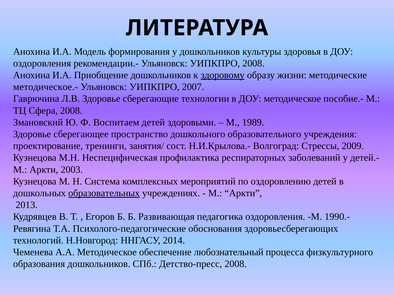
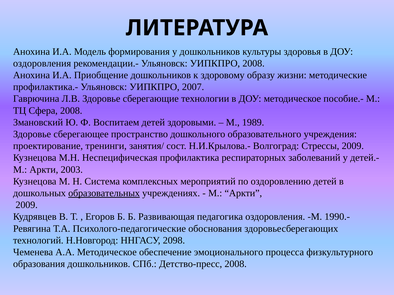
здоровому underline: present -> none (223, 75)
методическое.-: методическое.- -> профилактика.- (46, 87)
2013: 2013 -> 2009 (27, 205)
2014: 2014 -> 2098 (174, 241)
любознательный: любознательный -> эмоционального (229, 253)
